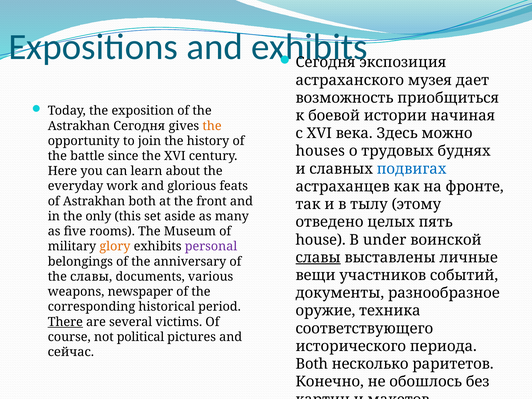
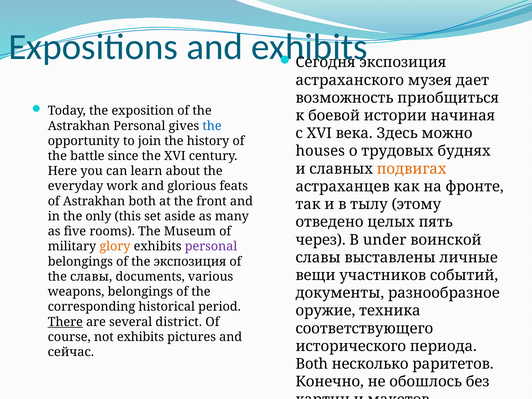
Astrakhan Сегодня: Сегодня -> Personal (139, 126)
the colour: orange -> blue (212, 126)
подвигах colour: blue -> orange (412, 169)
house: house -> через (321, 240)
славы underline: present -> none (318, 258)
the anniversary: anniversary -> экспозиция (190, 262)
weapons newspaper: newspaper -> belongings (140, 292)
victims: victims -> district (179, 322)
not political: political -> exhibits (141, 337)
